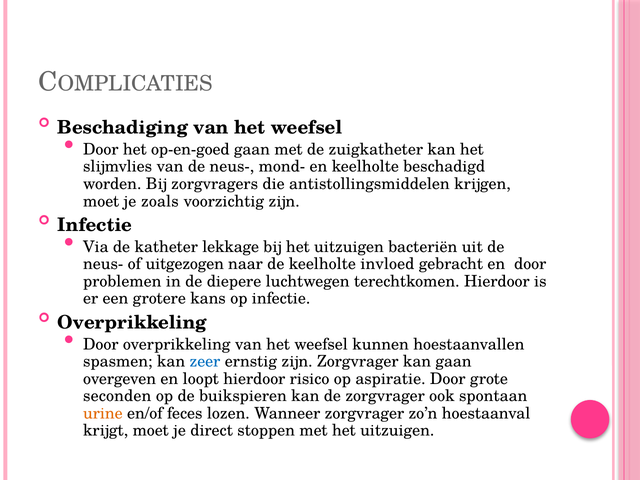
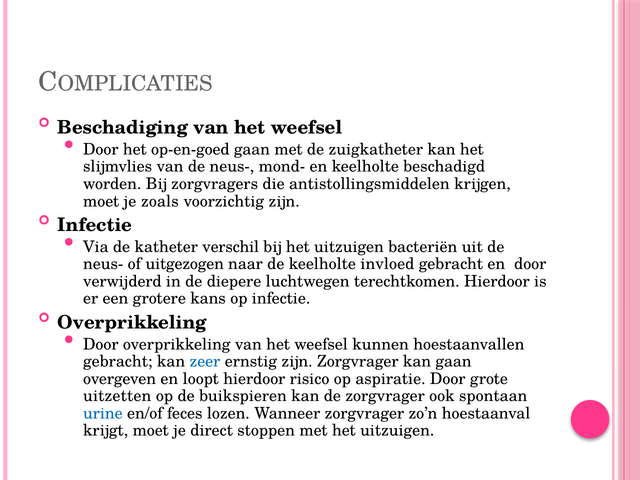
lekkage: lekkage -> verschil (231, 247)
problemen: problemen -> verwijderd (122, 281)
spasmen: spasmen -> gebracht (118, 362)
seconden: seconden -> uitzetten (117, 396)
urine colour: orange -> blue (103, 413)
